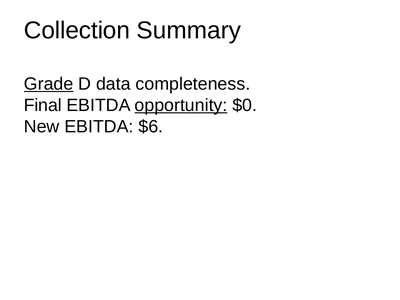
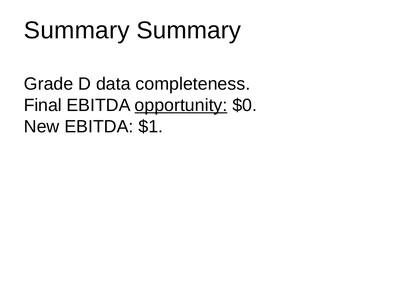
Collection: Collection -> Summary (77, 30)
Grade underline: present -> none (49, 84)
$6: $6 -> $1 (151, 127)
